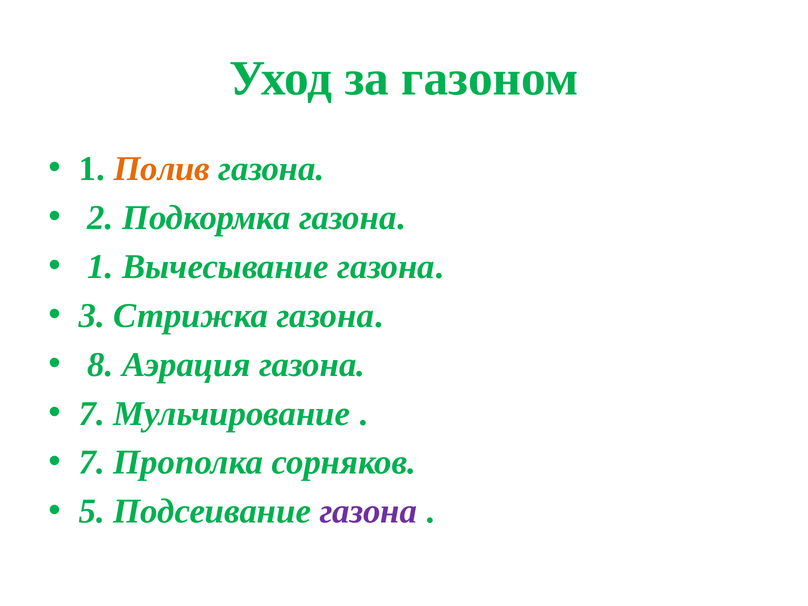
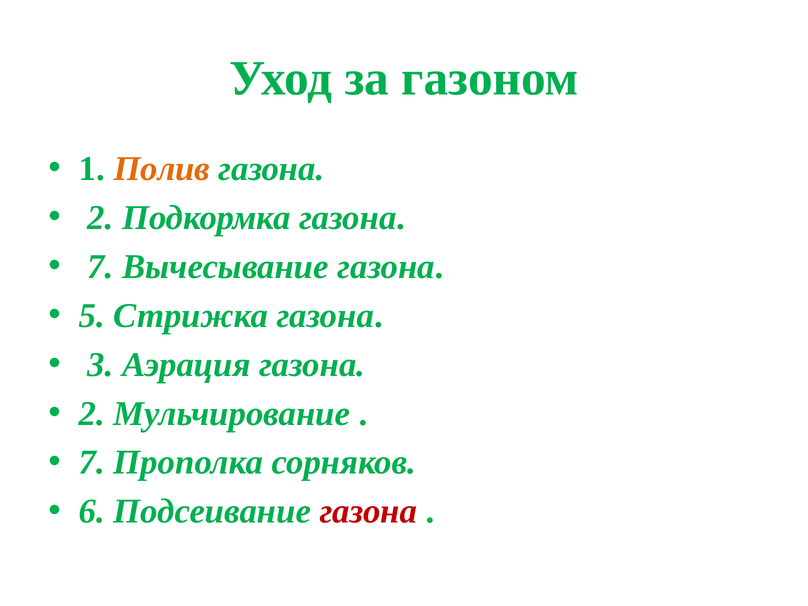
1: 1 -> 7 (100, 267)
3: 3 -> 5 (92, 316)
8: 8 -> 3 (100, 365)
7: 7 -> 2 (92, 414)
5: 5 -> 6 (92, 511)
газона colour: purple -> red (368, 511)
